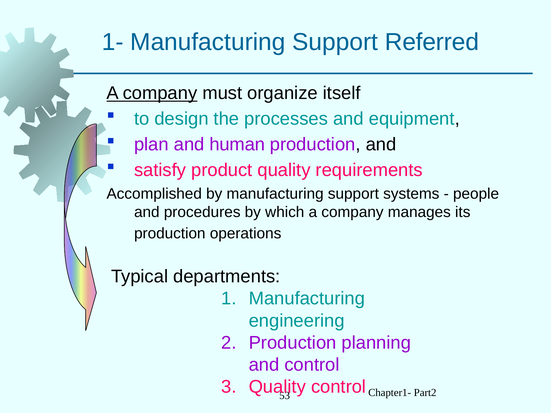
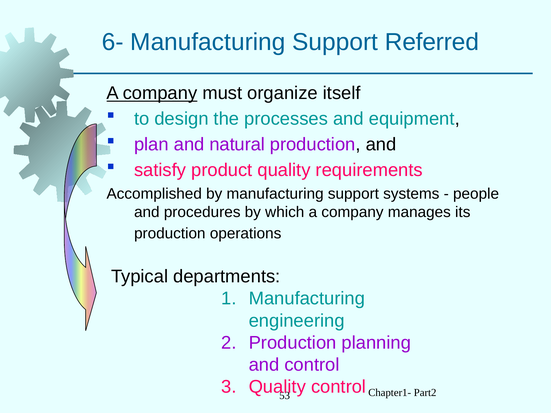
1-: 1- -> 6- (113, 42)
human: human -> natural (237, 145)
